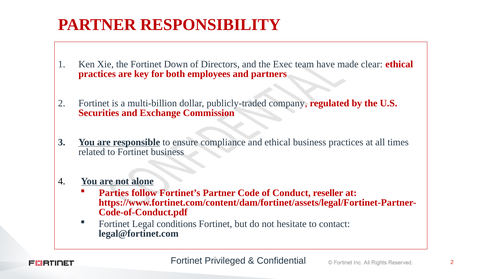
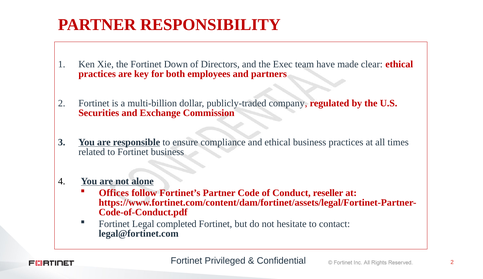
Parties: Parties -> Offices (114, 193)
conditions: conditions -> completed (177, 224)
